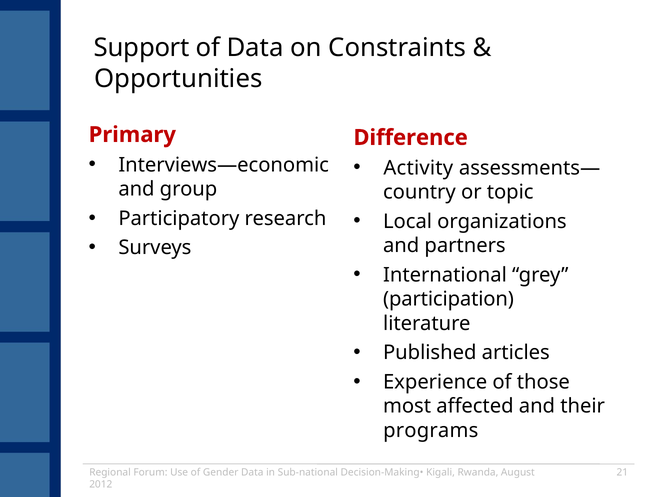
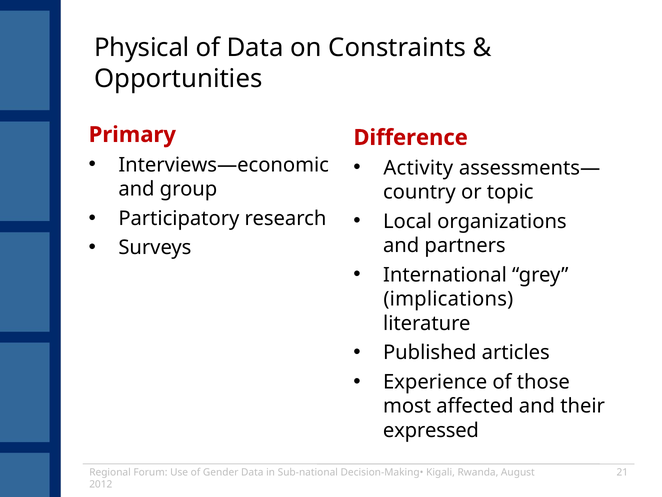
Support: Support -> Physical (142, 48)
participation: participation -> implications (448, 299)
programs: programs -> expressed (431, 430)
